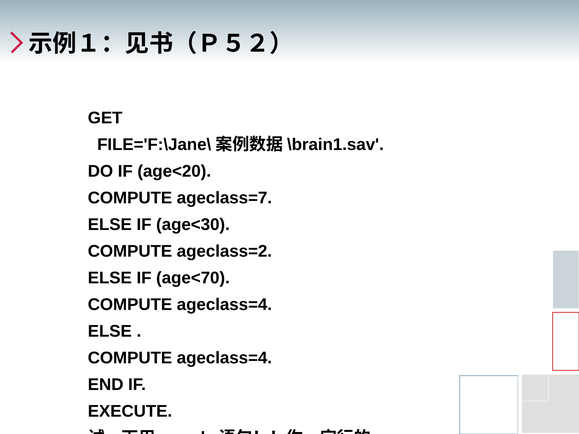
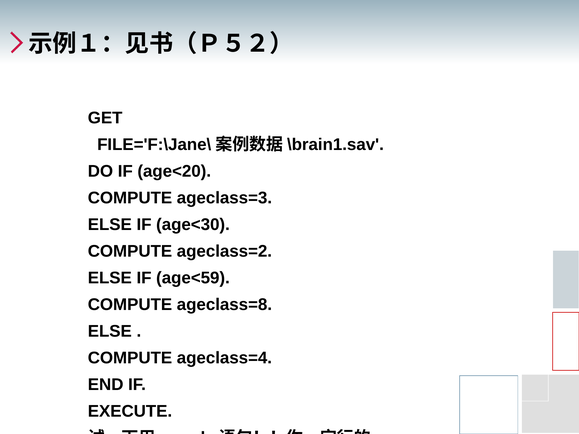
ageclass=7: ageclass=7 -> ageclass=3 (224, 198)
age<70: age<70 -> age<59 (193, 278)
ageclass=4: ageclass=4 -> ageclass=8 (224, 305)
